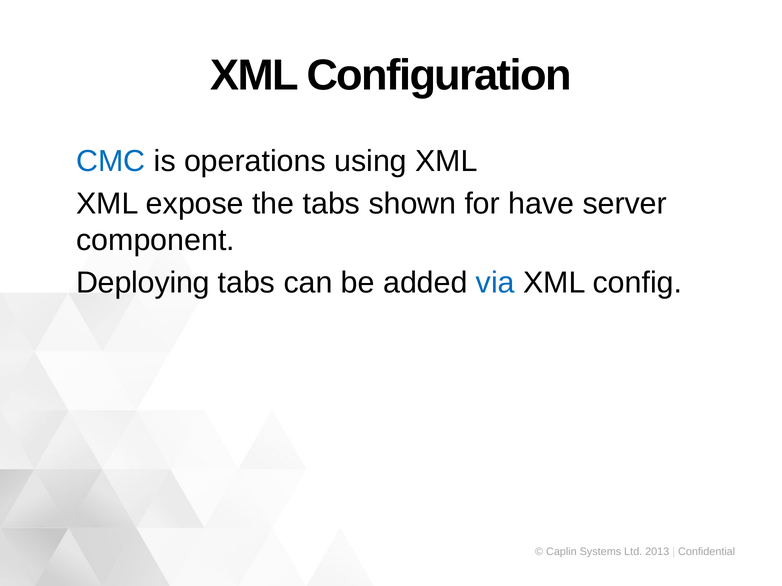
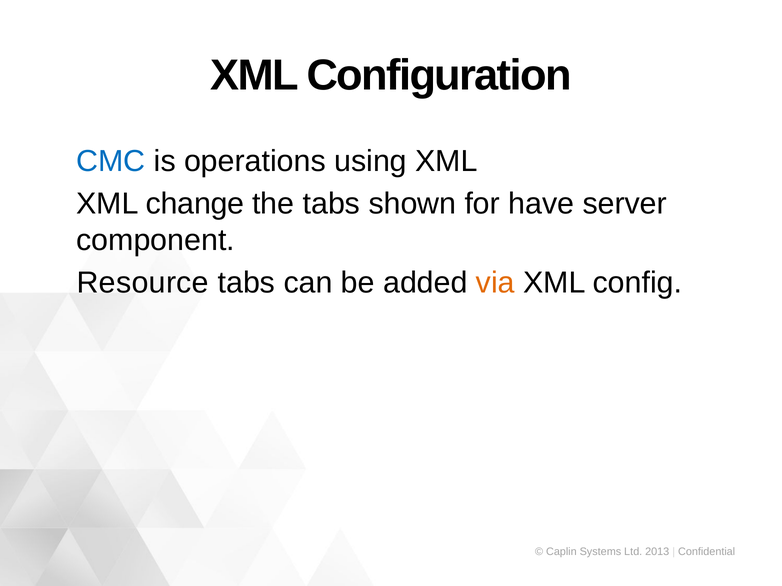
expose: expose -> change (195, 204)
Deploying: Deploying -> Resource (143, 283)
via colour: blue -> orange (495, 283)
